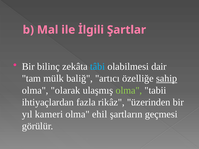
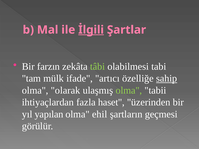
İlgili underline: none -> present (91, 30)
bilinç: bilinç -> farzın (48, 67)
tâbi colour: light blue -> light green (98, 67)
dair: dair -> tabi (159, 67)
baliğ: baliğ -> ifade (80, 79)
rikâz: rikâz -> haset (111, 102)
kameri: kameri -> yapılan (49, 114)
